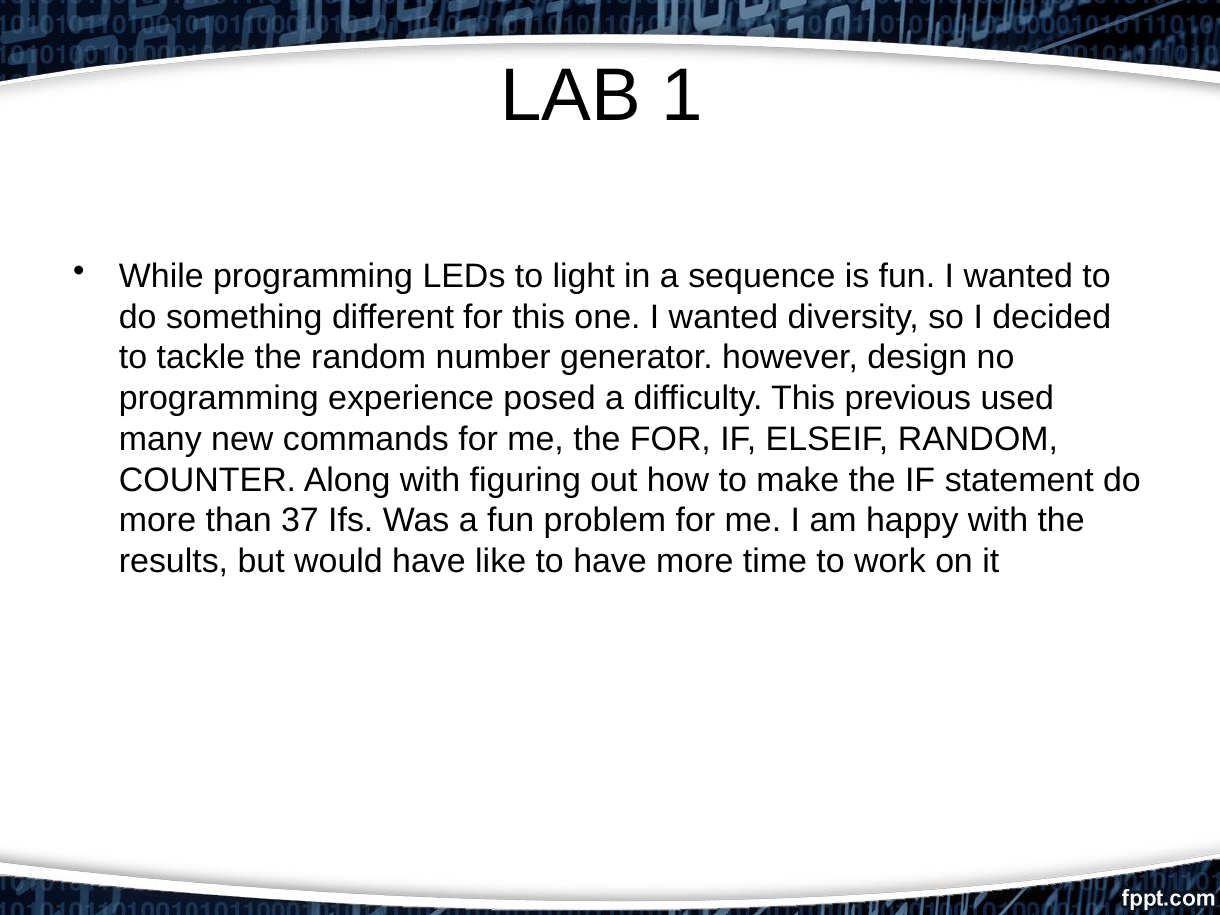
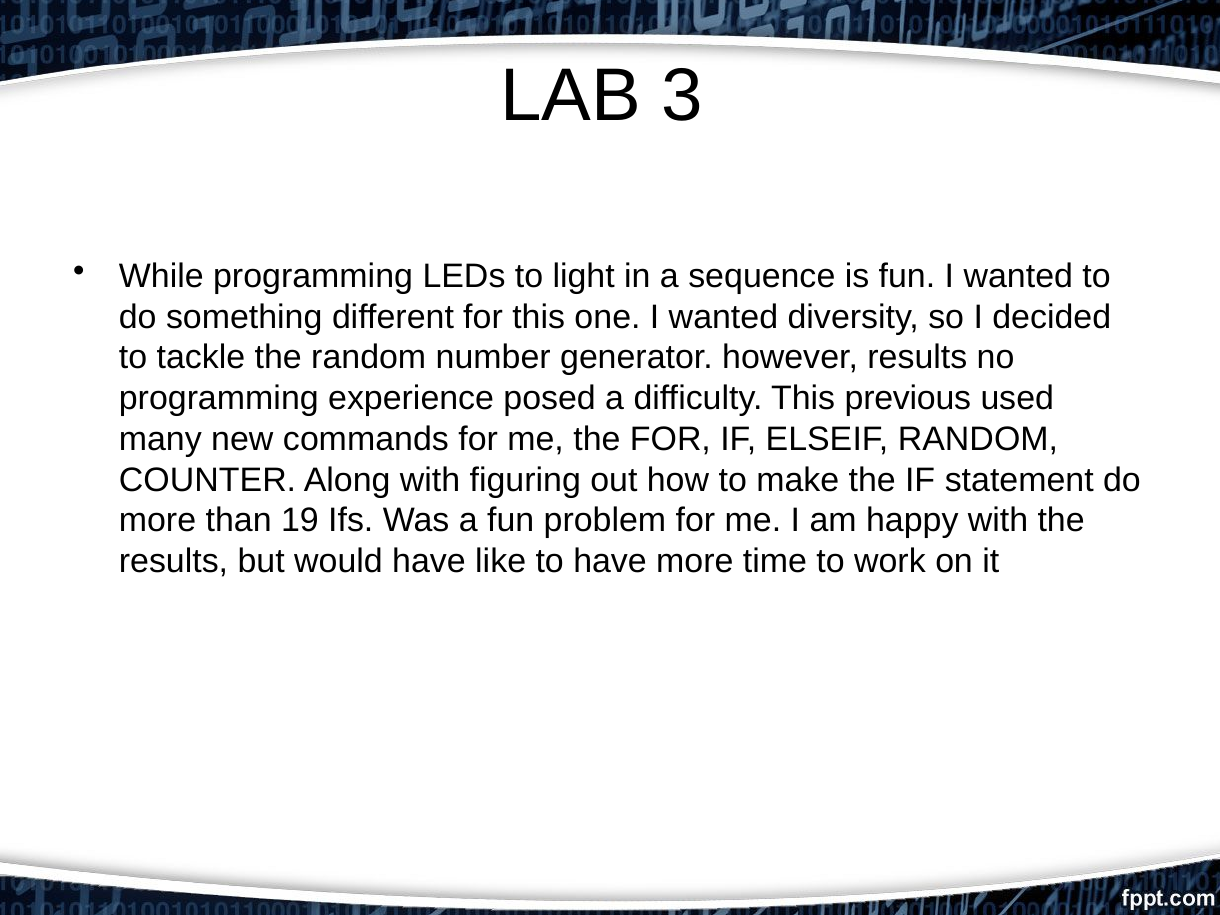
1: 1 -> 3 (682, 96)
however design: design -> results (917, 358)
37: 37 -> 19 (300, 521)
